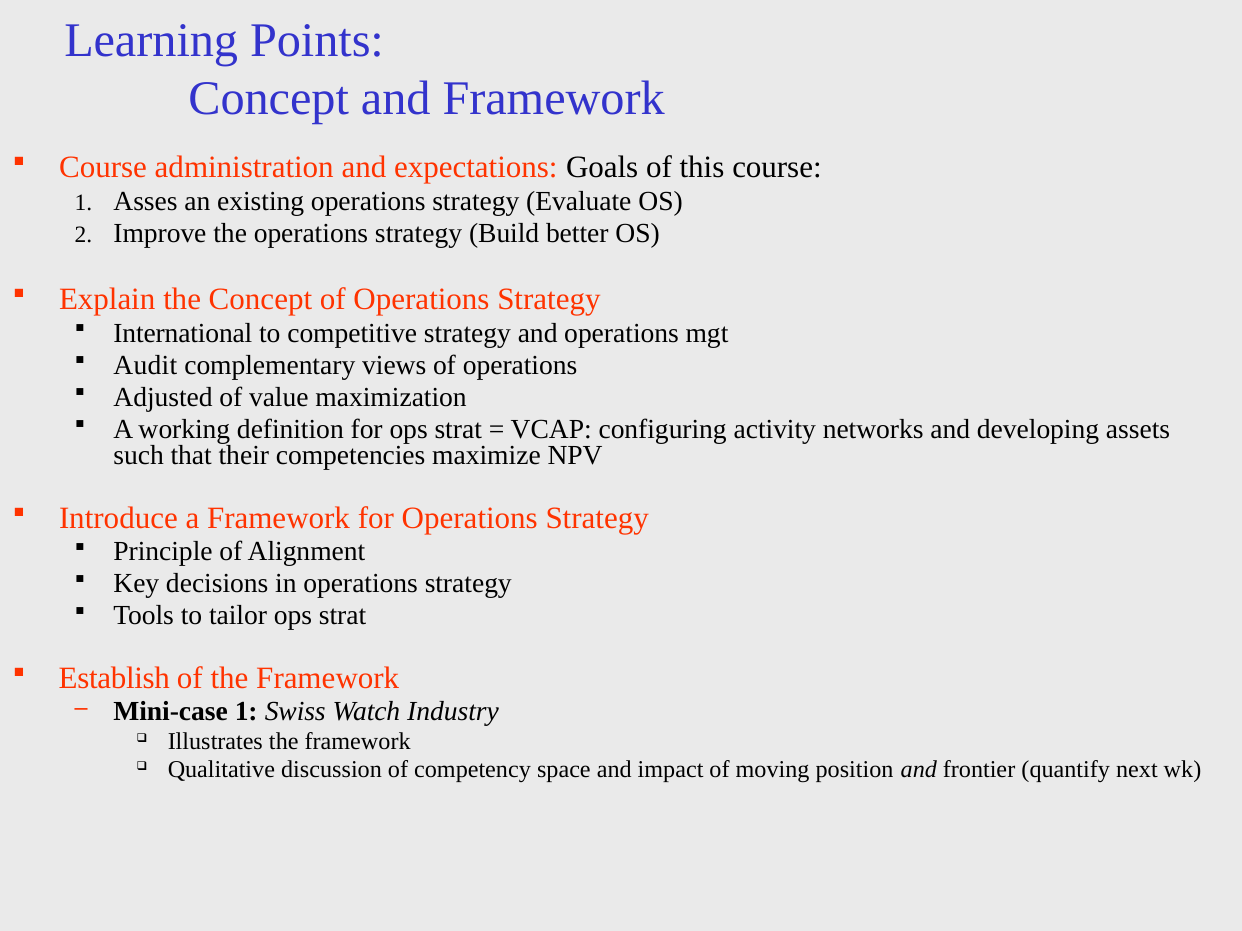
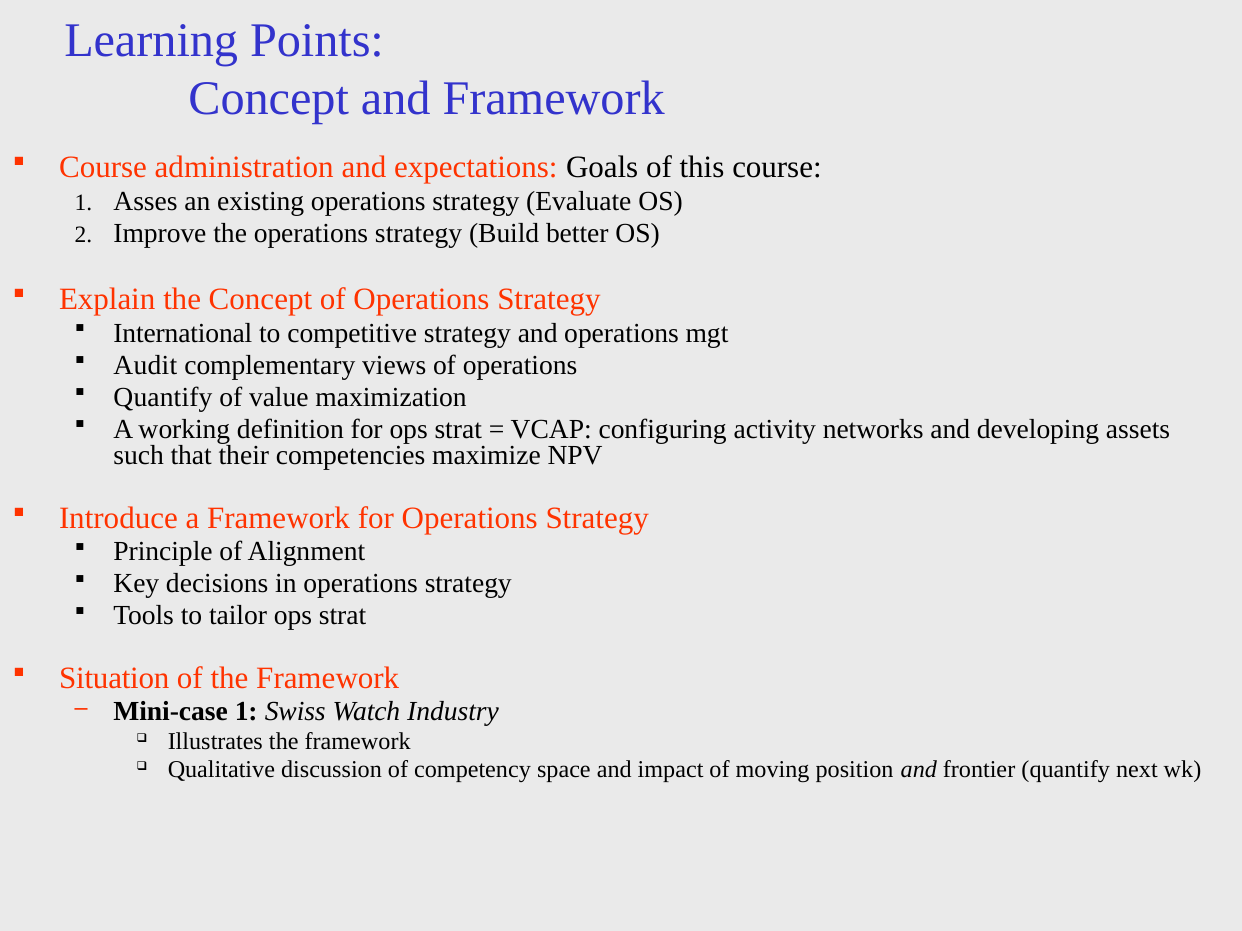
Adjusted: Adjusted -> Quantify (163, 397)
Establish: Establish -> Situation (114, 678)
